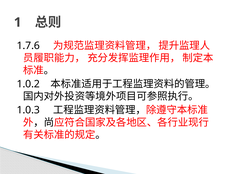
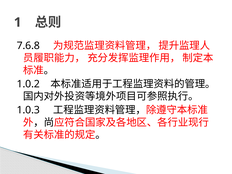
1.7.6: 1.7.6 -> 7.6.8 (28, 46)
